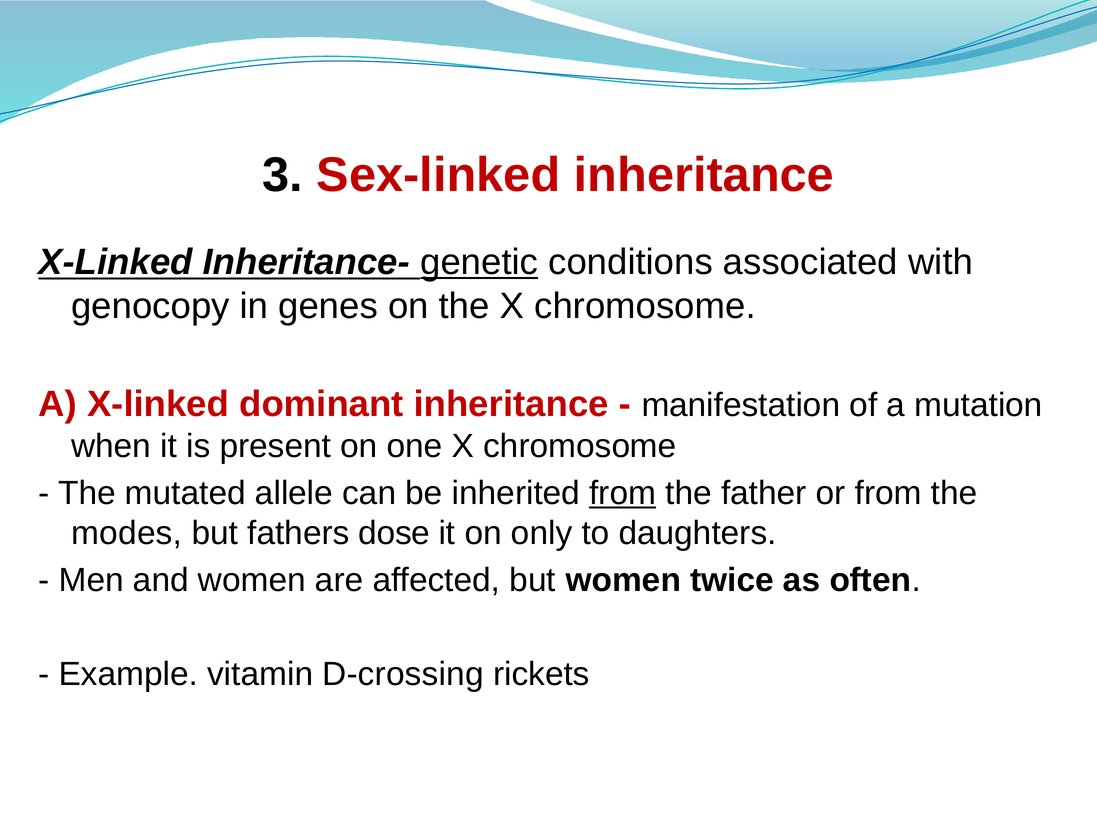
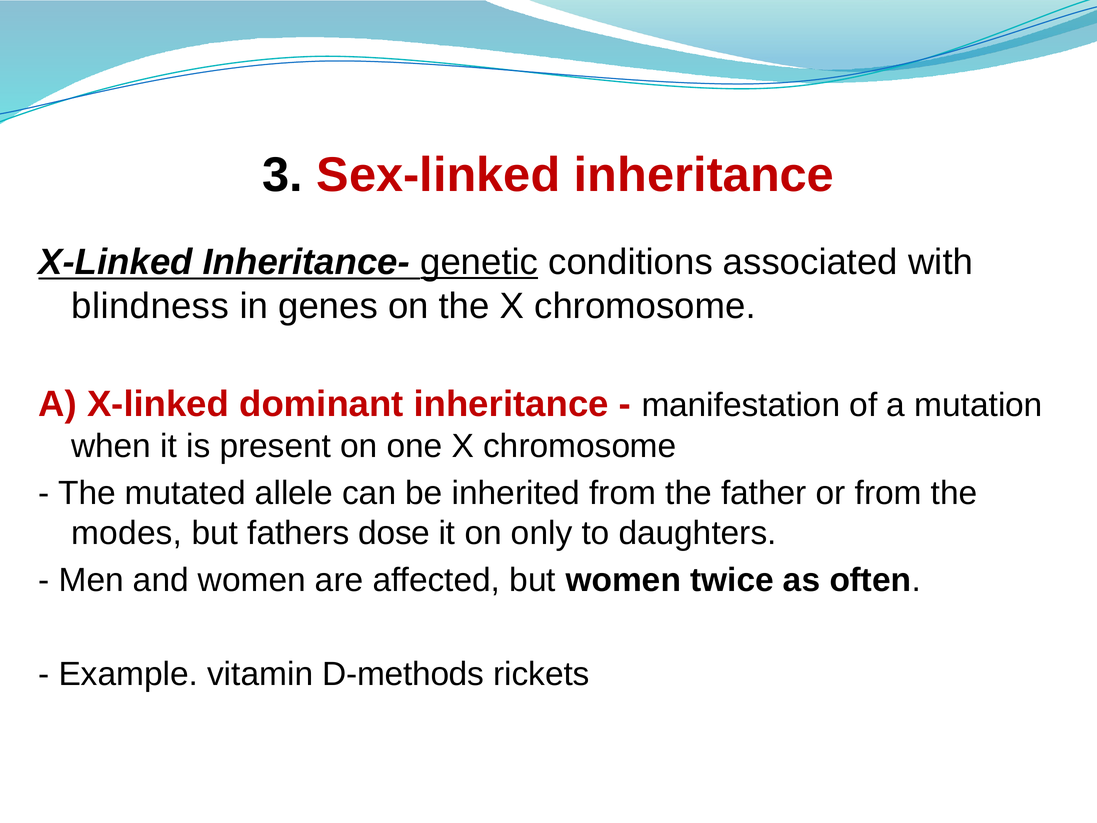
genocopy: genocopy -> blindness (150, 306)
from underline: present -> none (623, 493)
D-crossing: D-crossing -> D-methods (403, 674)
